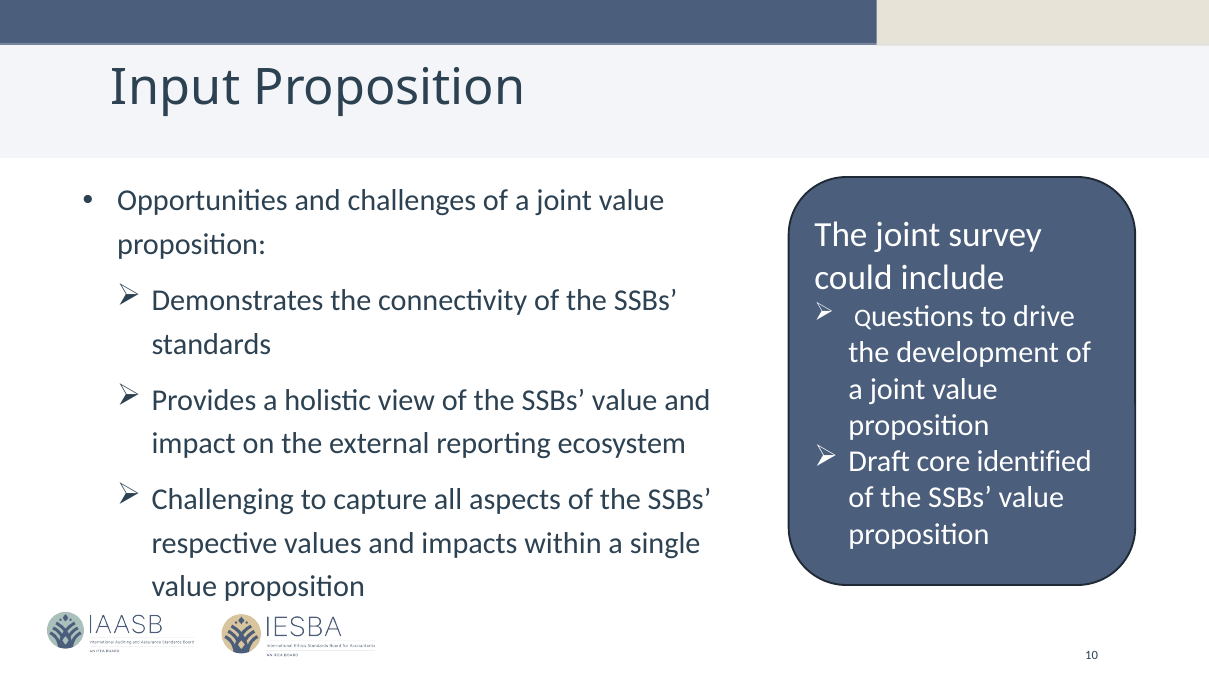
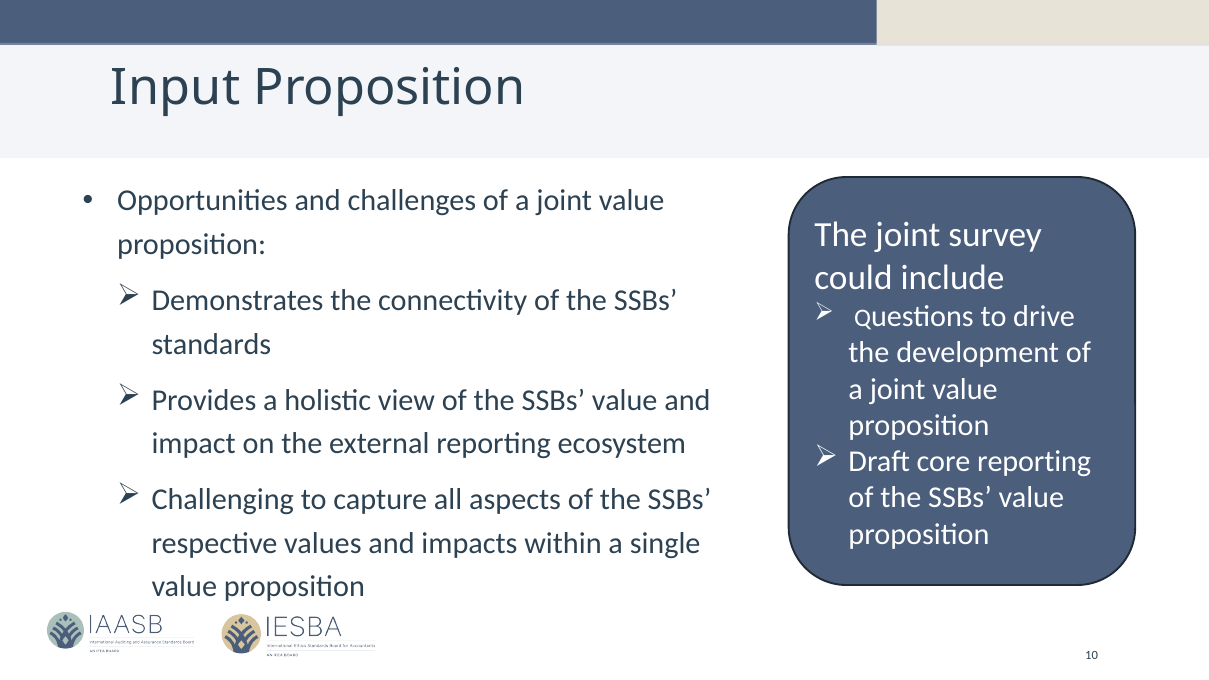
core identified: identified -> reporting (1034, 462)
